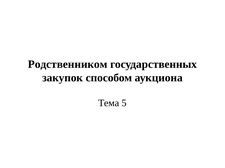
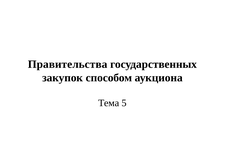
Родственником: Родственником -> Правительства (68, 65)
